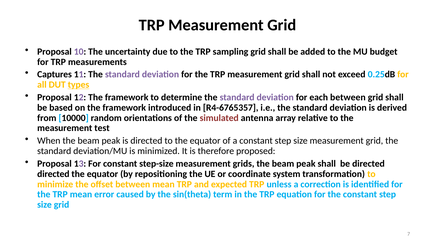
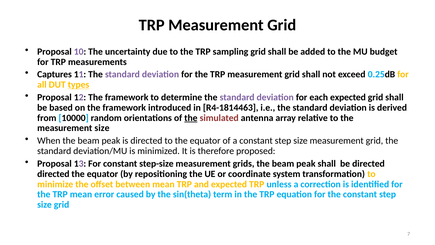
each between: between -> expected (348, 97)
R4-6765357: R4-6765357 -> R4-1814463 (231, 107)
the underline: none -> present (191, 118)
measurement test: test -> size (102, 128)
